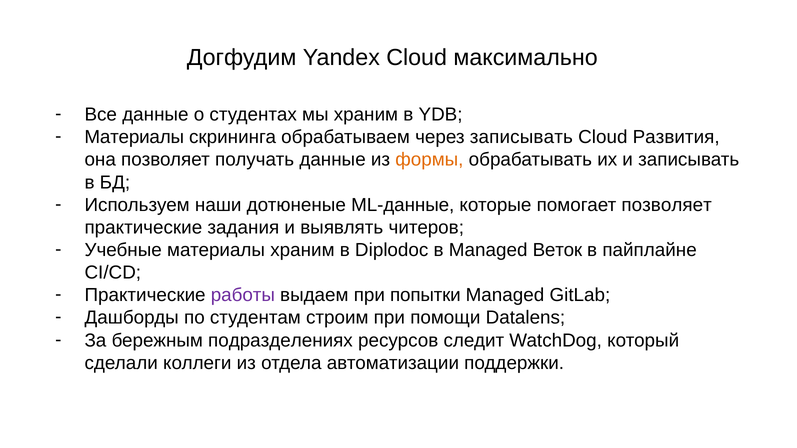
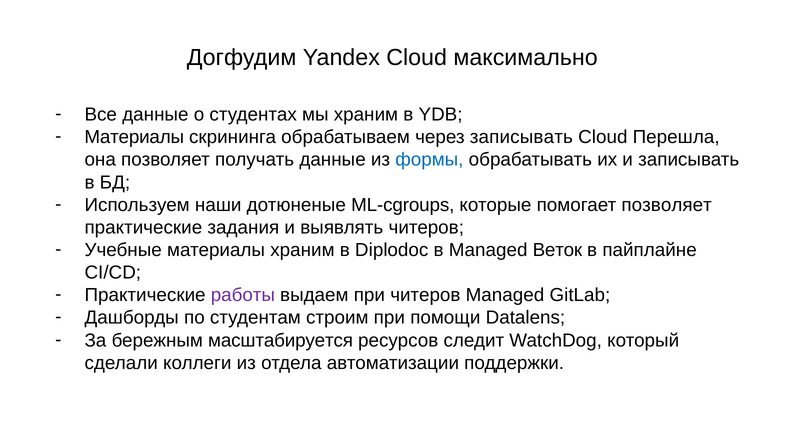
Развития: Развития -> Перешла (676, 137)
формы colour: orange -> blue (429, 160)
ML-данные: ML-данные -> ML-cgroups (403, 205)
при попытки: попытки -> читеров (425, 295)
подразделениях: подразделениях -> масштабируется (281, 341)
